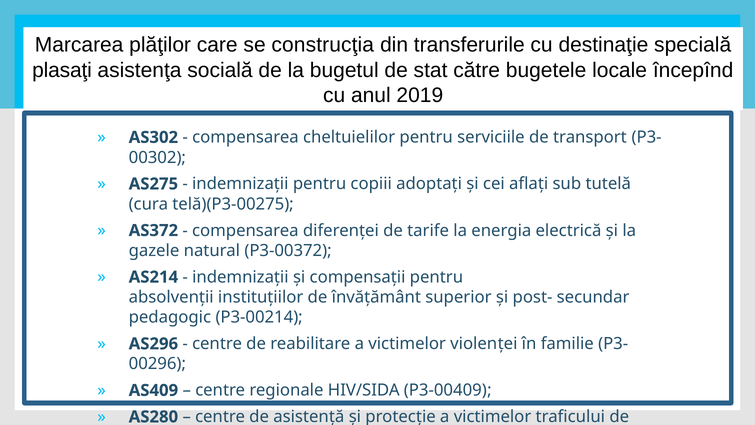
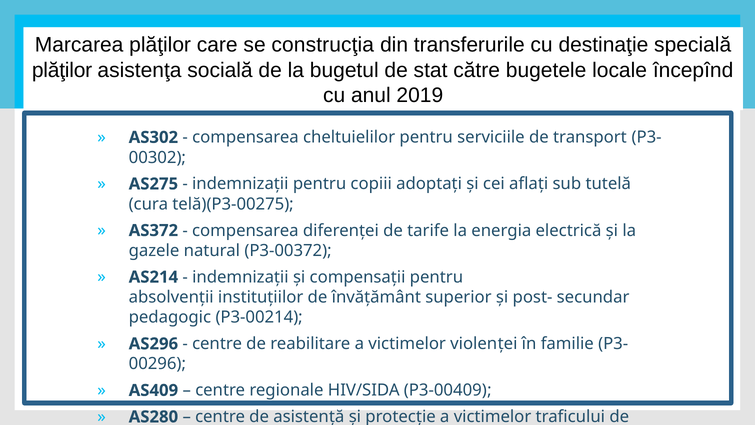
plasaţi: plasaţi -> plăţilor (62, 70)
